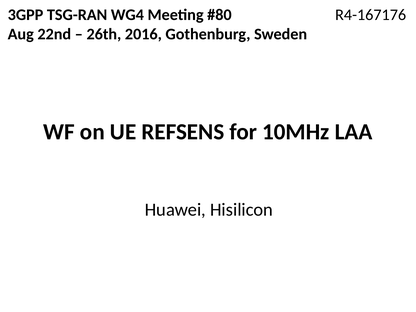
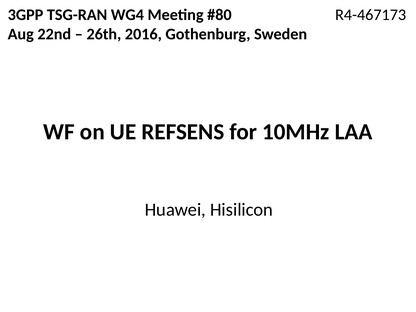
R4-167176: R4-167176 -> R4-467173 (371, 15)
